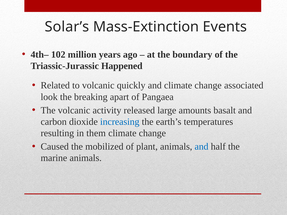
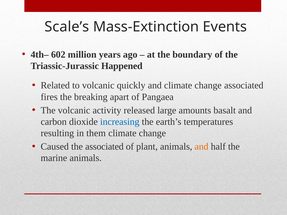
Solar’s: Solar’s -> Scale’s (67, 27)
102: 102 -> 602 (58, 55)
look: look -> fires (49, 97)
the mobilized: mobilized -> associated (104, 147)
and colour: blue -> orange (202, 147)
